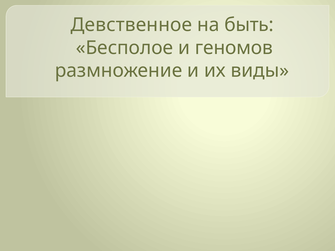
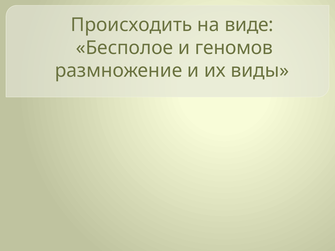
Девственное: Девственное -> Происходить (131, 25)
быть: быть -> виде (249, 25)
